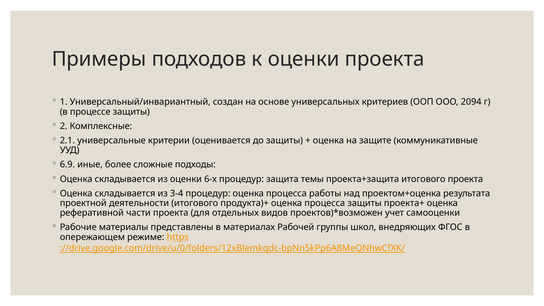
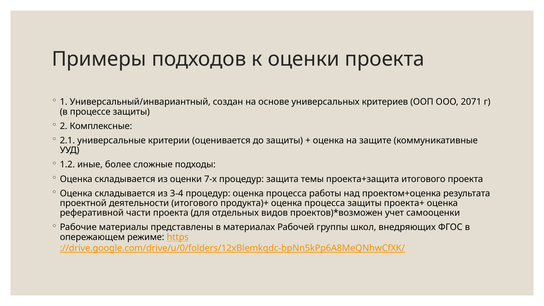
2094: 2094 -> 2071 (471, 102)
6.9: 6.9 -> 1.2 (67, 165)
6-х: 6-х -> 7-х (211, 179)
